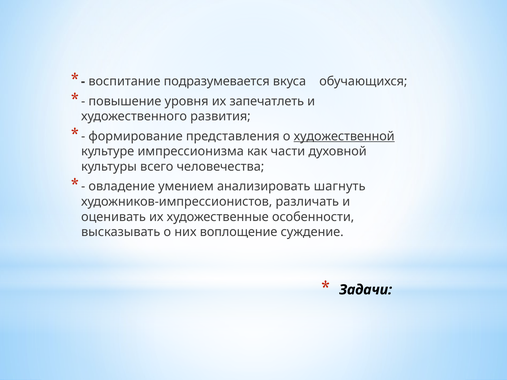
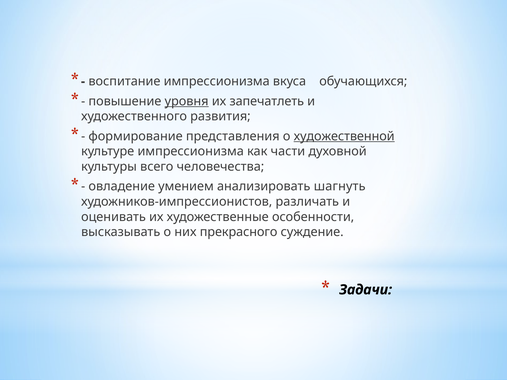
воспитание подразумевается: подразумевается -> импрессионизма (217, 81)
уровня underline: none -> present (187, 101)
воплощение: воплощение -> прекрасного (239, 232)
